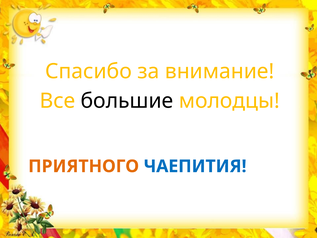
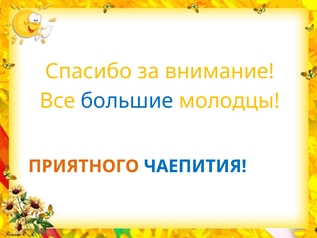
большие colour: black -> blue (127, 101)
